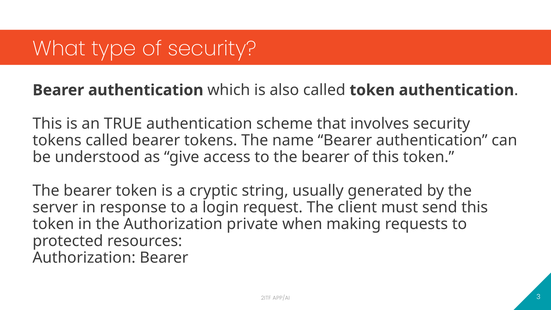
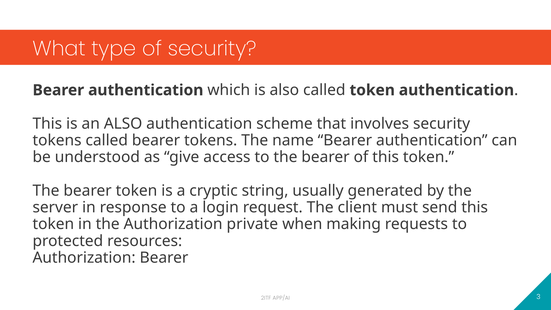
an TRUE: TRUE -> ALSO (123, 124)
